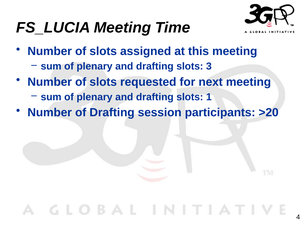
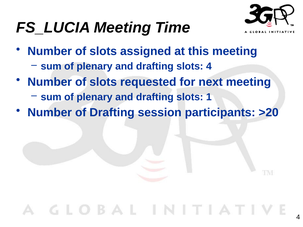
slots 3: 3 -> 4 (209, 66)
